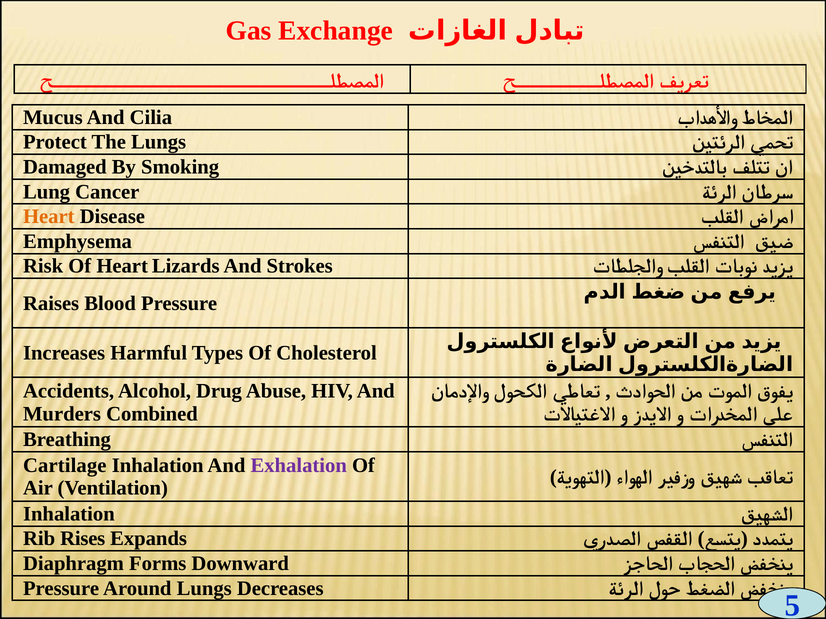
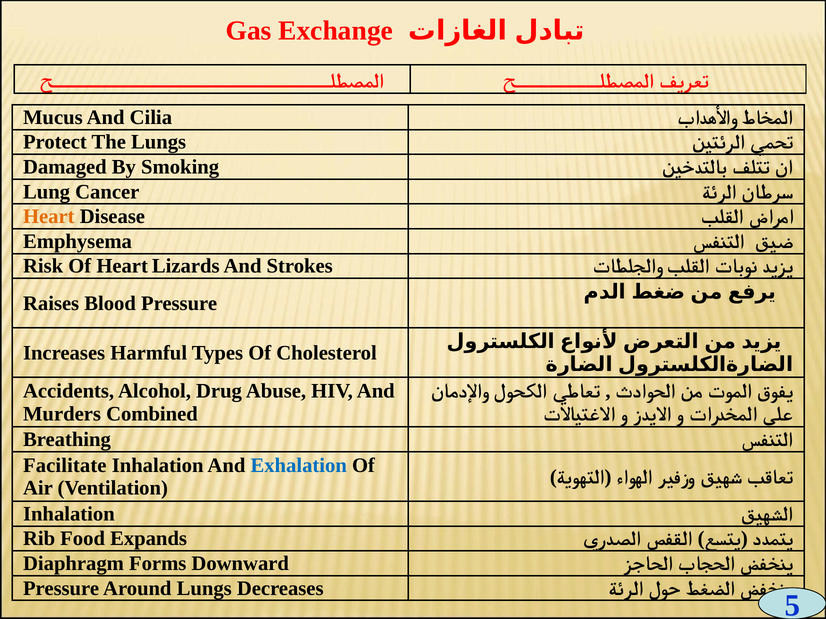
Cartilage: Cartilage -> Facilitate (65, 466)
Exhalation colour: purple -> blue (299, 466)
Rises: Rises -> Food (83, 539)
